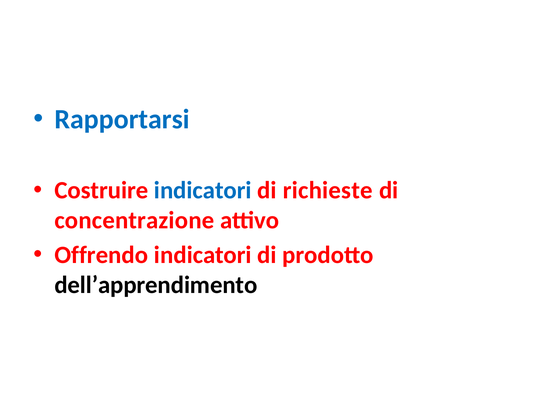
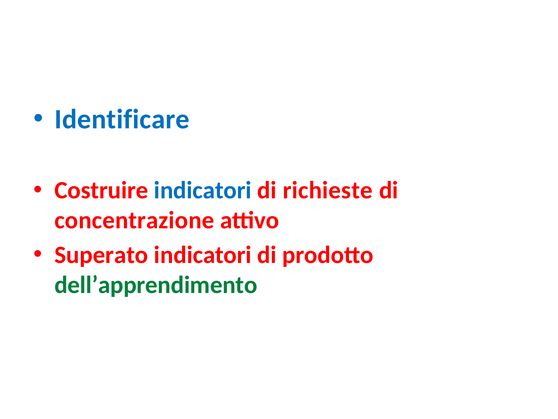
Rapportarsi: Rapportarsi -> Identificare (122, 119)
Offrendo: Offrendo -> Superato (101, 255)
dell’apprendimento colour: black -> green (156, 285)
